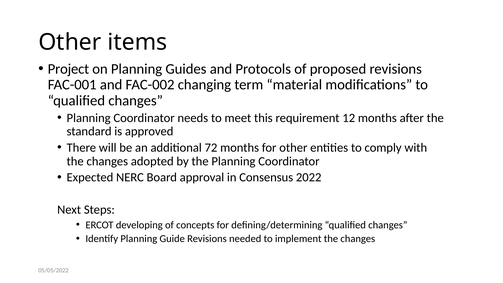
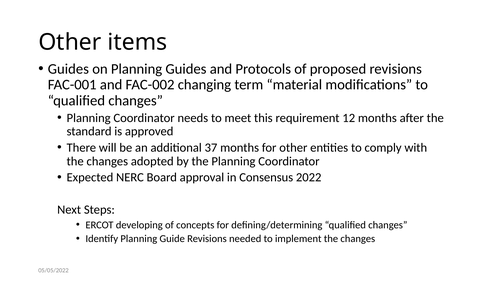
Project: Project -> Guides (68, 69)
72: 72 -> 37 (211, 148)
